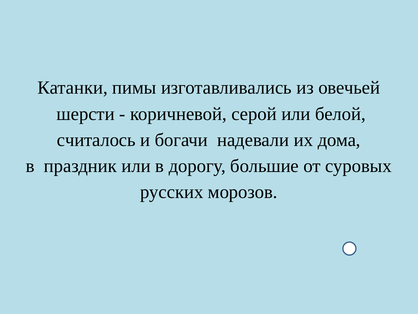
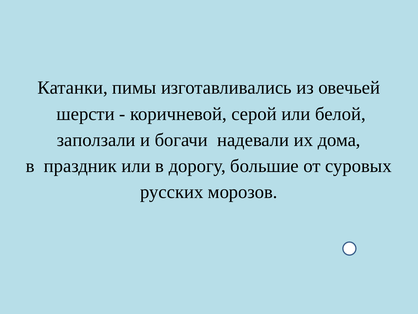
считалось: считалось -> заползали (96, 140)
